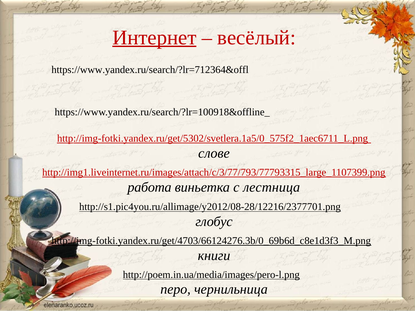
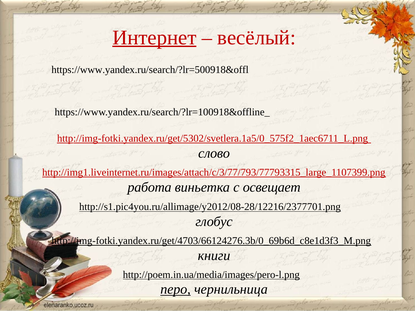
https://www.yandex.ru/search/?lr=712364&offl: https://www.yandex.ru/search/?lr=712364&offl -> https://www.yandex.ru/search/?lr=500918&offl (150, 70)
слове: слове -> слово (214, 153)
лестница: лестница -> освещает (272, 187)
перо underline: none -> present (176, 290)
